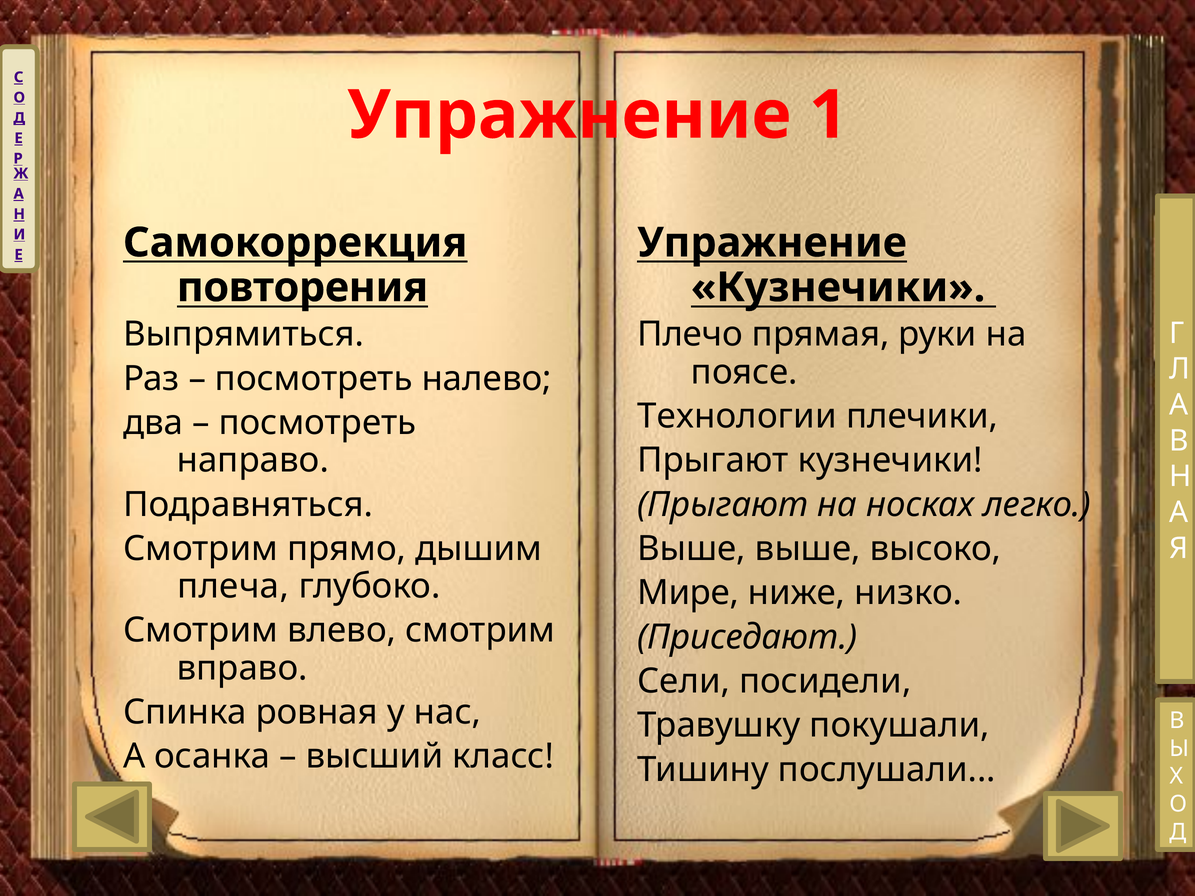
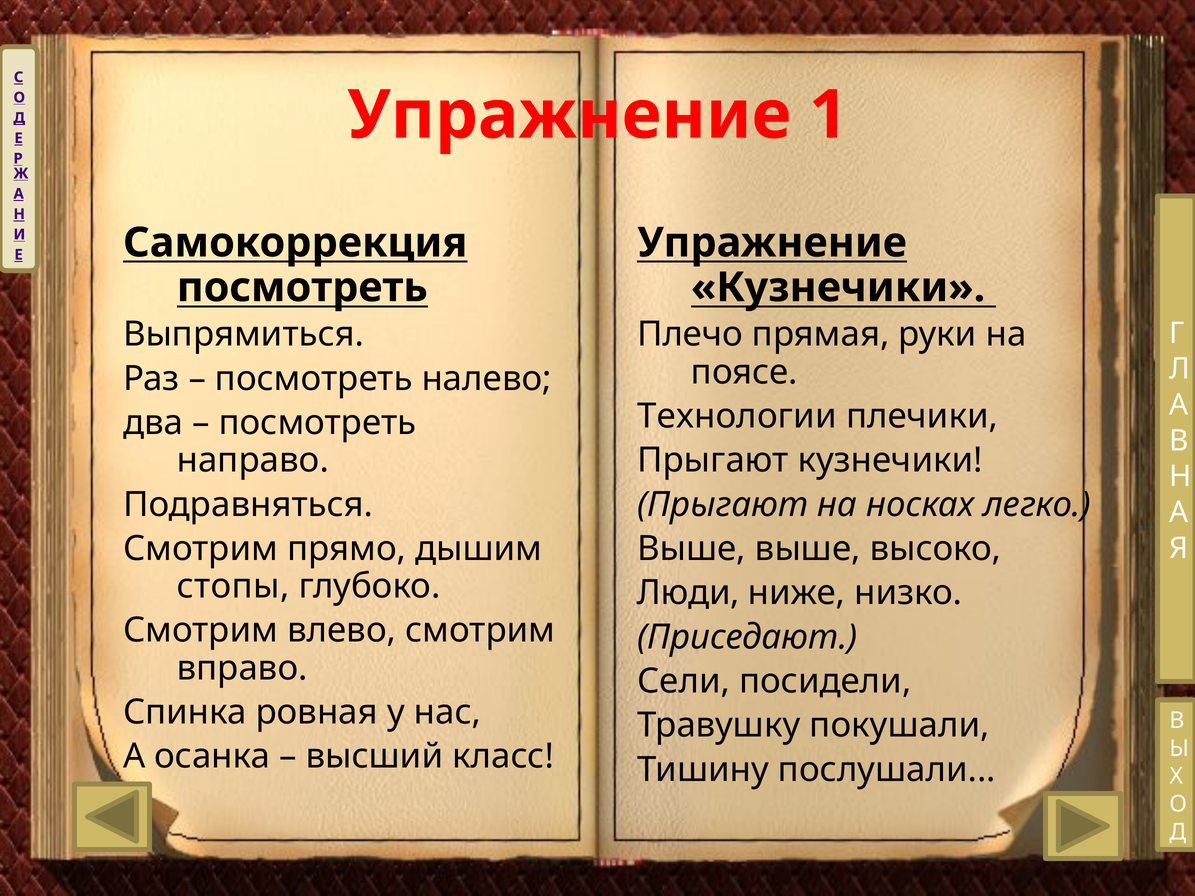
повторения: повторения -> посмотреть (302, 288)
плеча: плеча -> стопы (233, 586)
Мире: Мире -> Люди (688, 593)
